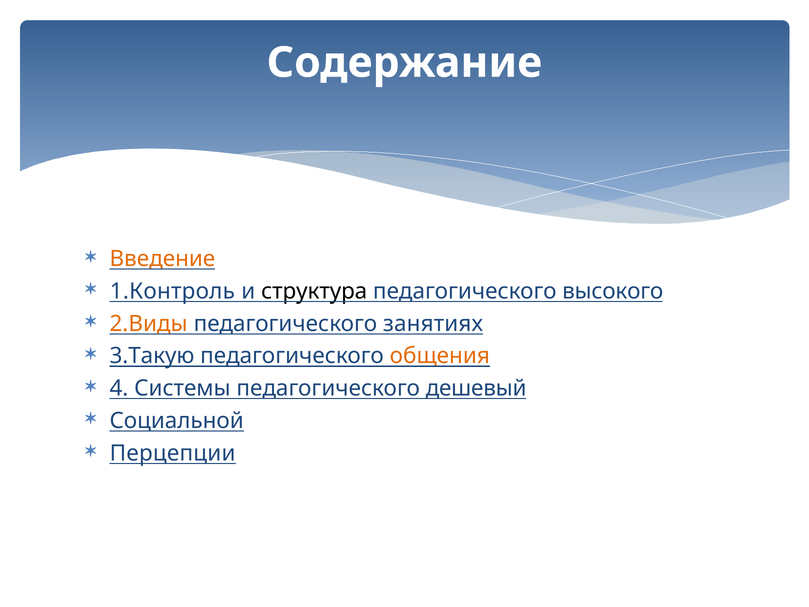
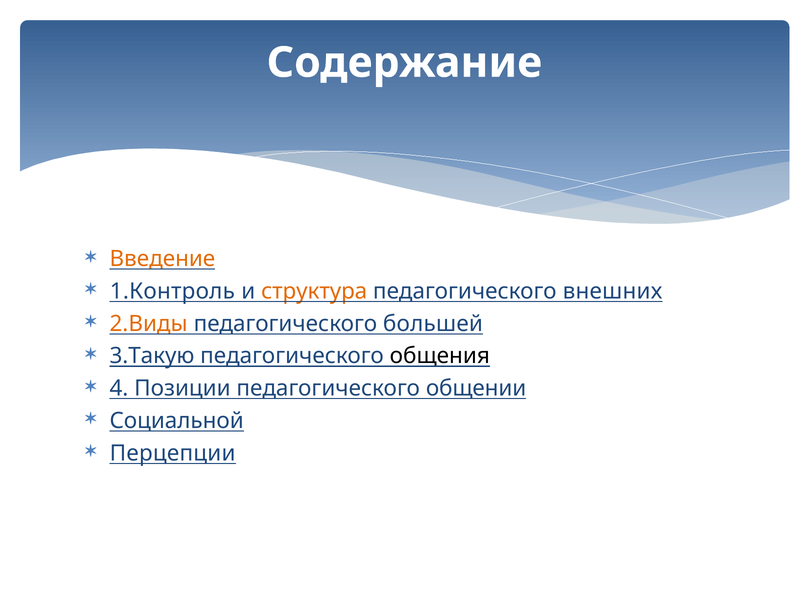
структура colour: black -> orange (314, 291)
высокого: высокого -> внешних (612, 291)
занятиях: занятиях -> большей (433, 324)
общения colour: orange -> black (440, 356)
Системы: Системы -> Позиции (182, 388)
дешевый: дешевый -> общении (476, 388)
